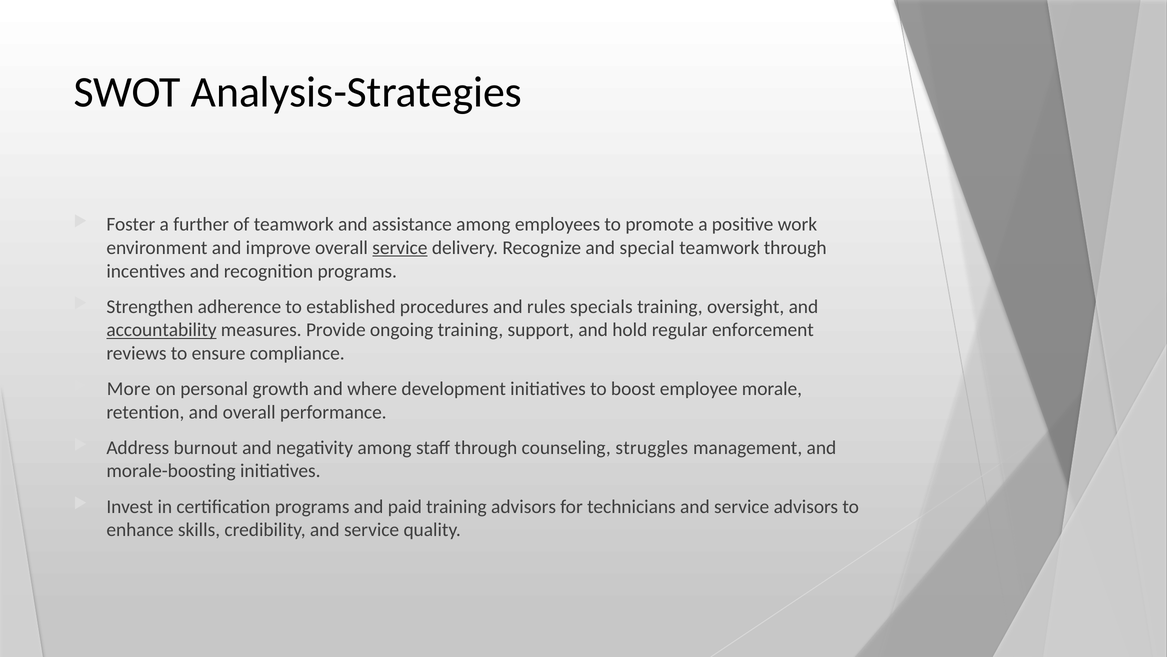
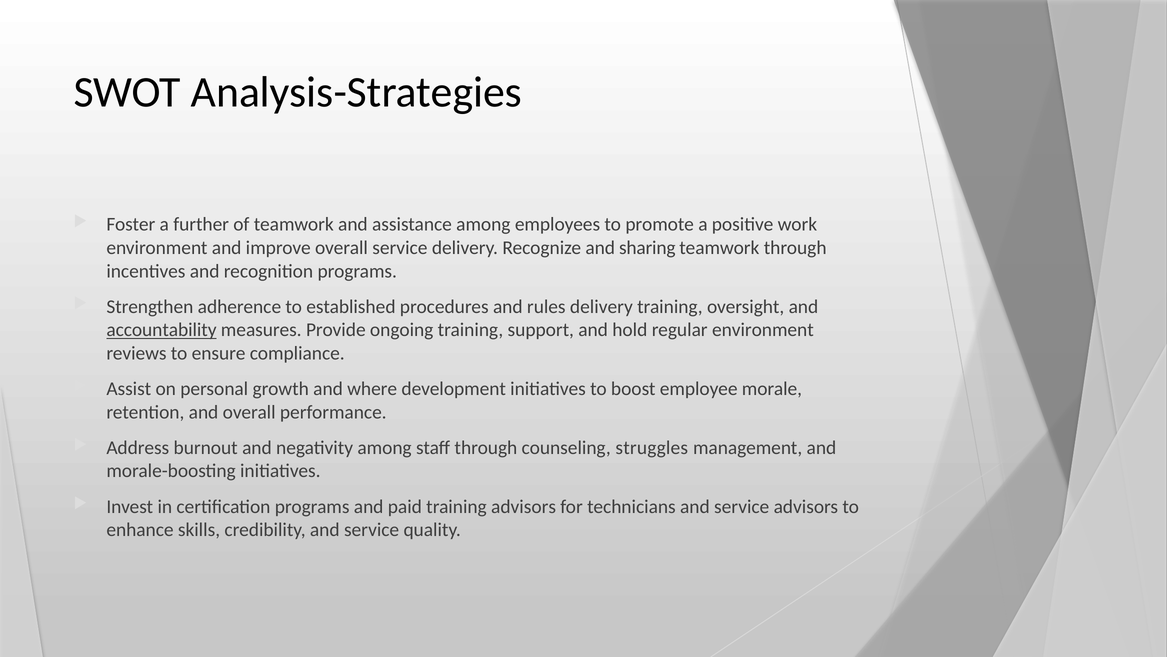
service underline: present -> none (400, 248)
special: special -> sharing (647, 248)
rules specials: specials -> delivery (601, 306)
regular enforcement: enforcement -> environment (763, 330)
More: More -> Assist (129, 389)
